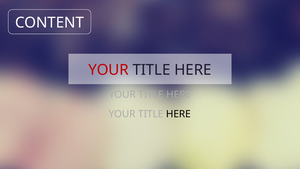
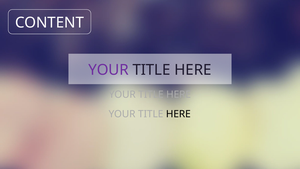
YOUR colour: red -> purple (109, 70)
